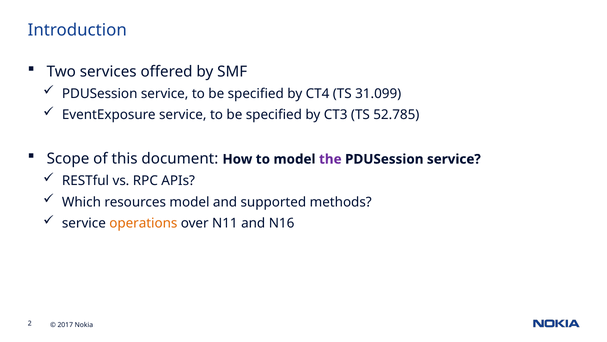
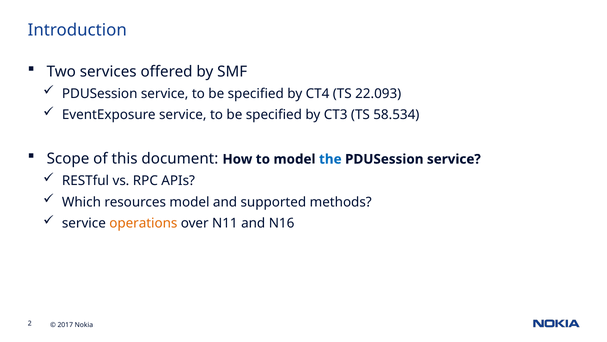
31.099: 31.099 -> 22.093 (378, 94)
52.785: 52.785 -> 58.534 (396, 115)
the colour: purple -> blue (330, 159)
